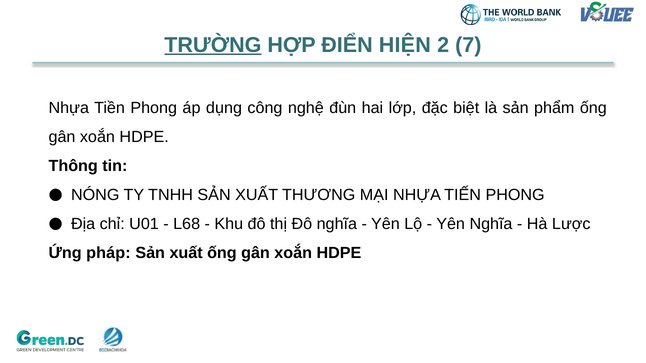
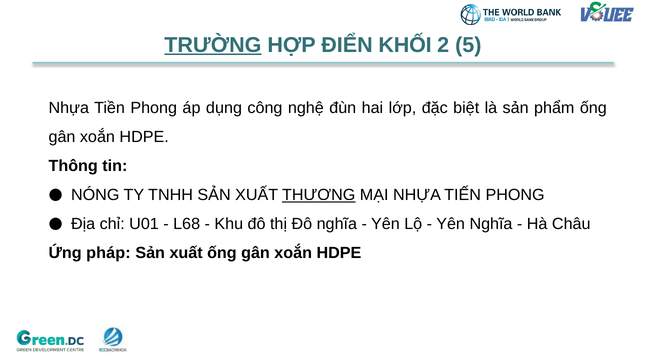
HIỆN: HIỆN -> KHỐI (405, 45)
7: 7 -> 5 (468, 45)
THƯƠNG underline: none -> present (319, 195)
Lược: Lược -> Châu (571, 224)
